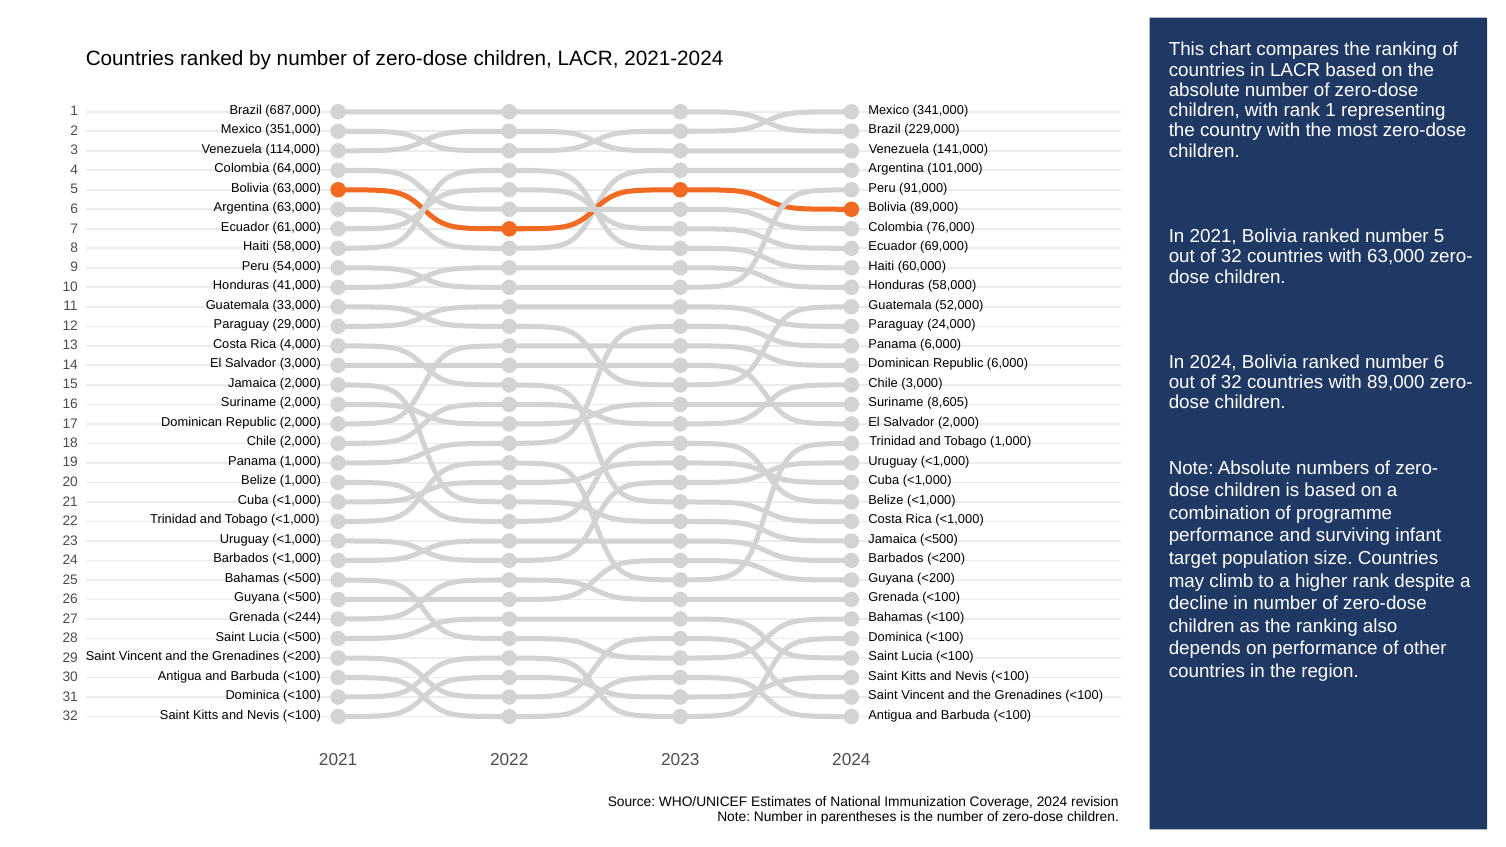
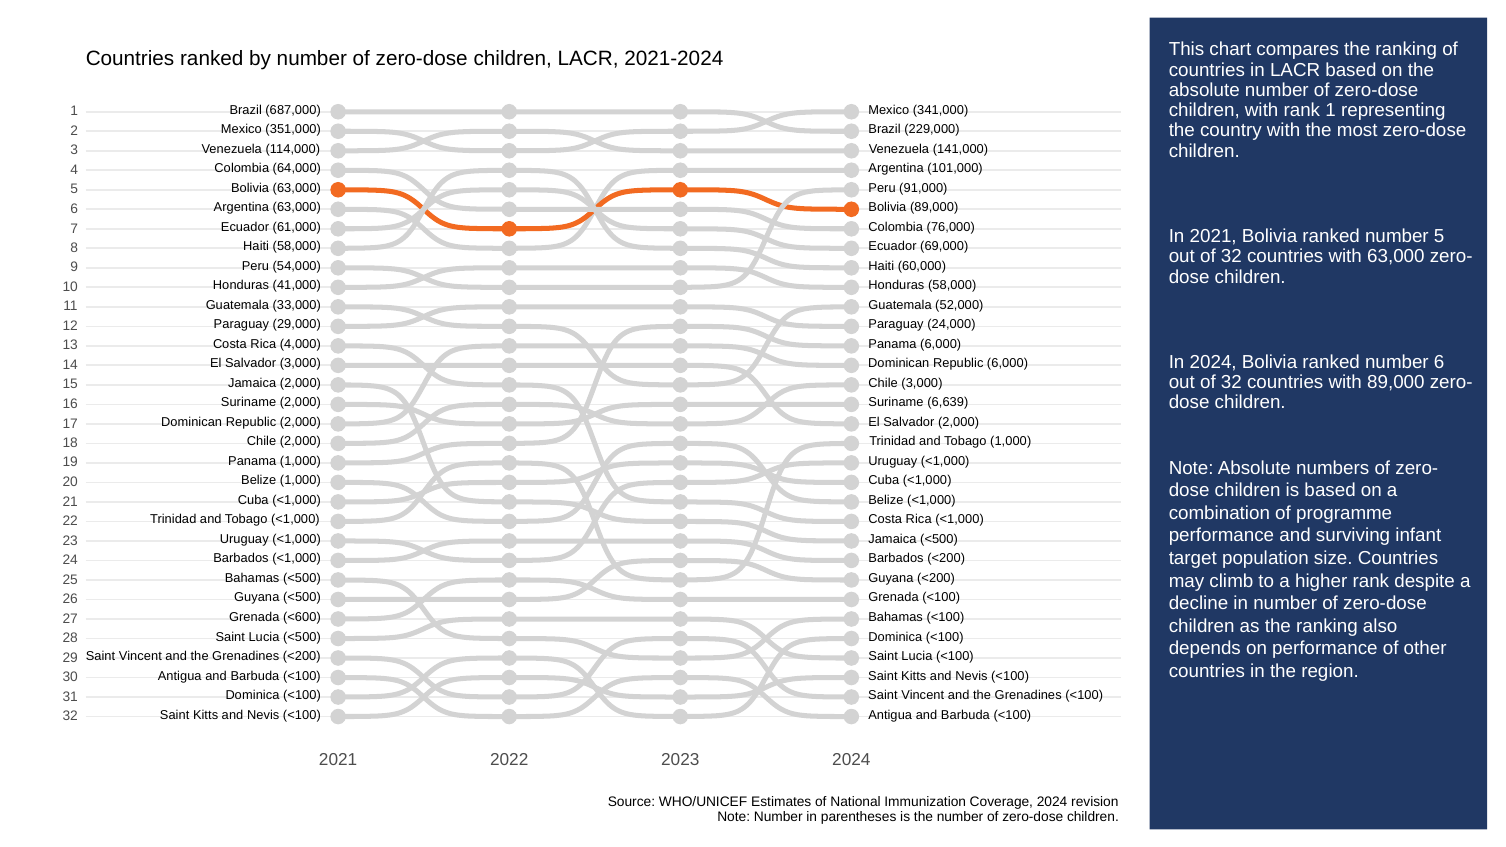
8,605: 8,605 -> 6,639 (948, 403)
<244: <244 -> <600 (302, 617)
